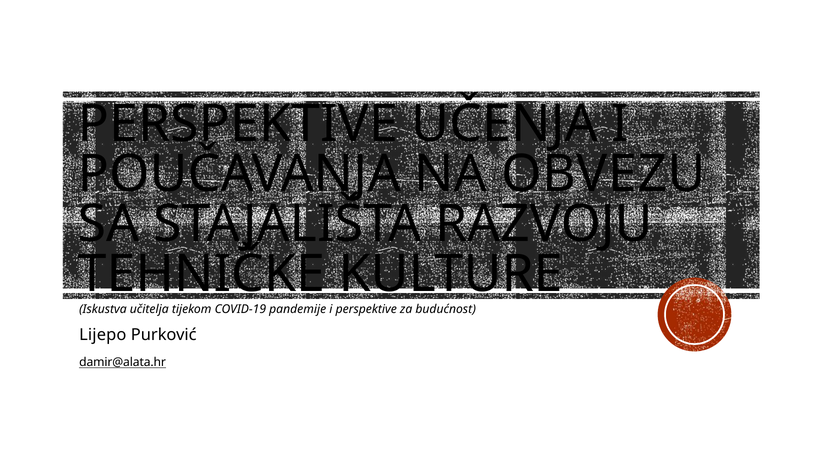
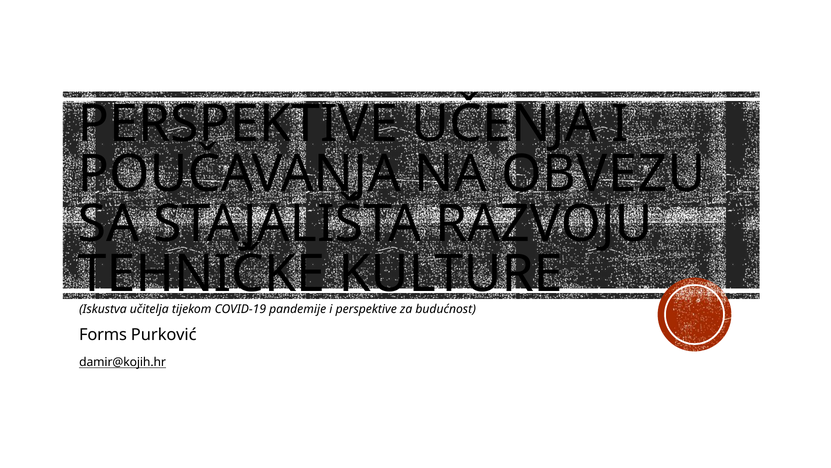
Lijepo: Lijepo -> Forms (103, 335)
damir@alata.hr: damir@alata.hr -> damir@kojih.hr (123, 362)
